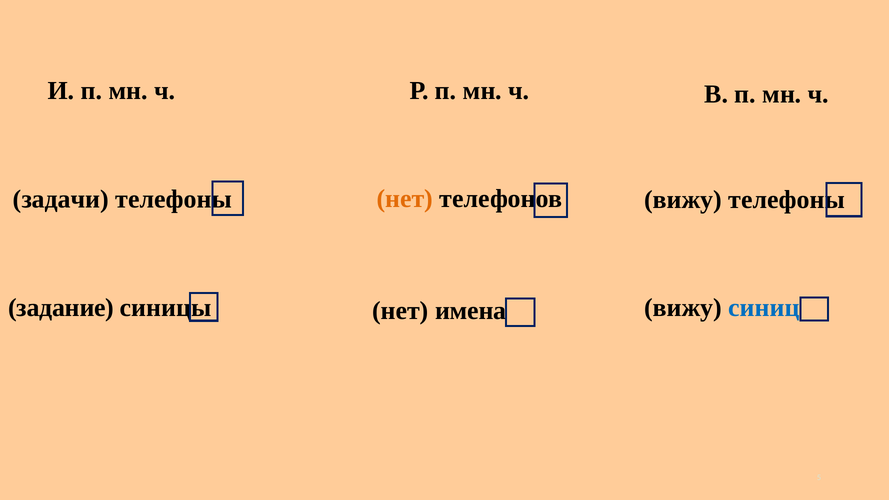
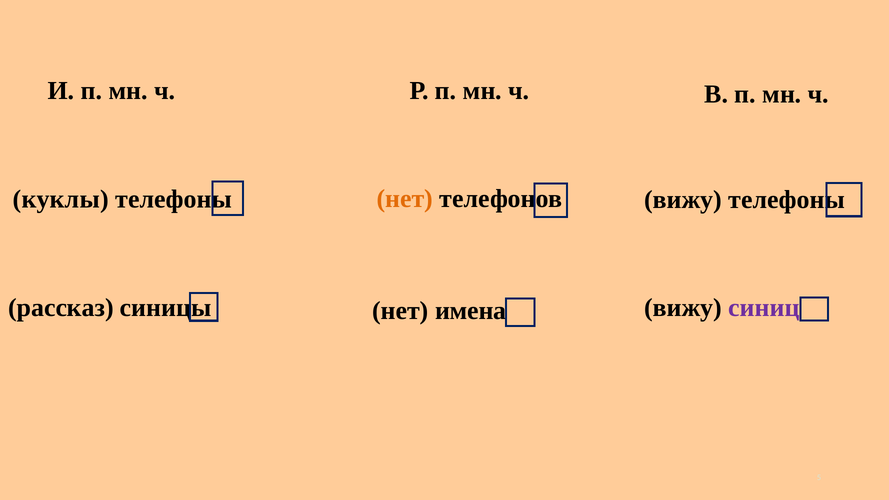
задачи: задачи -> куклы (61, 199)
задание: задание -> рассказ (61, 308)
синиц colour: blue -> purple (764, 308)
